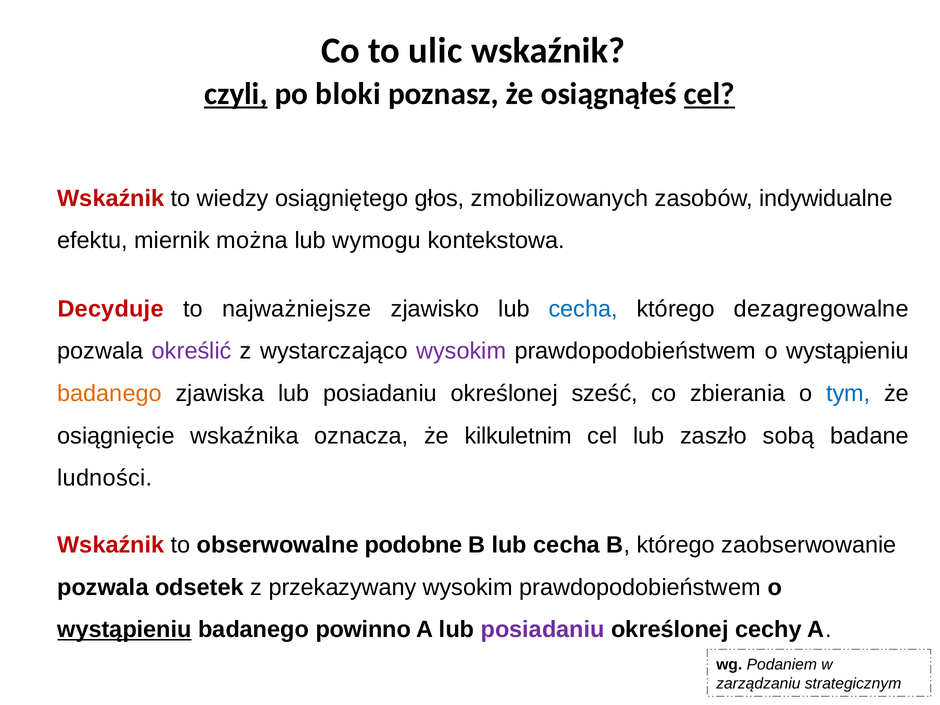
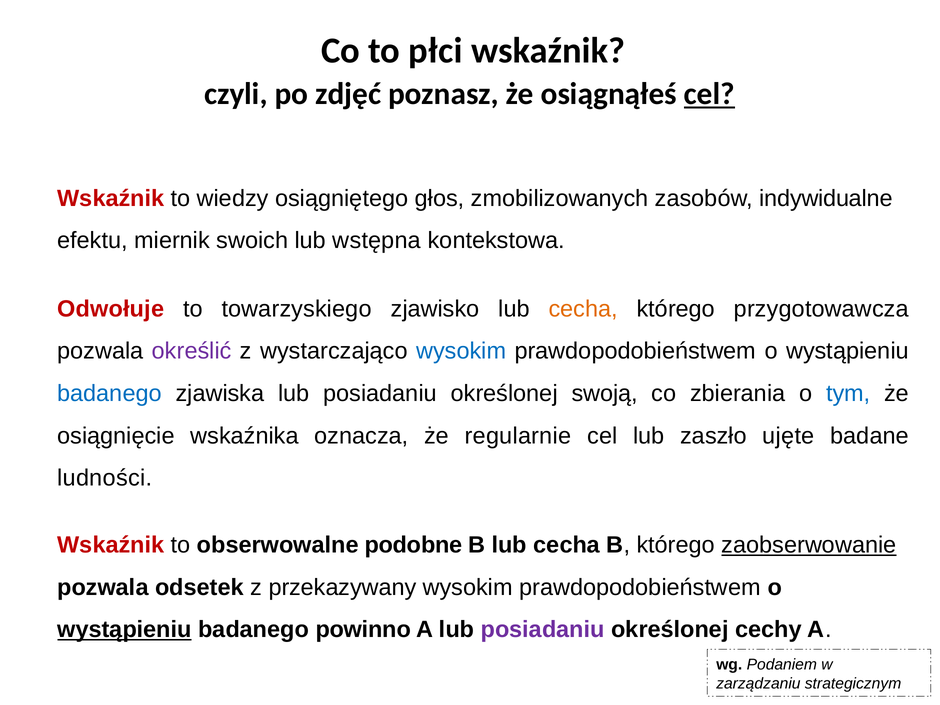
ulic: ulic -> płci (435, 51)
czyli underline: present -> none (236, 94)
bloki: bloki -> zdjęć (348, 94)
można: można -> swoich (252, 241)
wymogu: wymogu -> wstępna (377, 241)
Decyduje: Decyduje -> Odwołuje (111, 309)
najważniejsze: najważniejsze -> towarzyskiego (297, 309)
cecha colour: blue -> orange (583, 309)
dezagregowalne: dezagregowalne -> przygotowawcza (821, 309)
wysokim colour: purple -> blue (461, 351)
badanego colour: orange -> blue (109, 393)
sześć: sześć -> swoją (605, 393)
kilkuletnim: kilkuletnim -> regularnie (518, 436)
sobą: sobą -> ujęte (788, 436)
zaobserwowanie underline: none -> present (809, 545)
